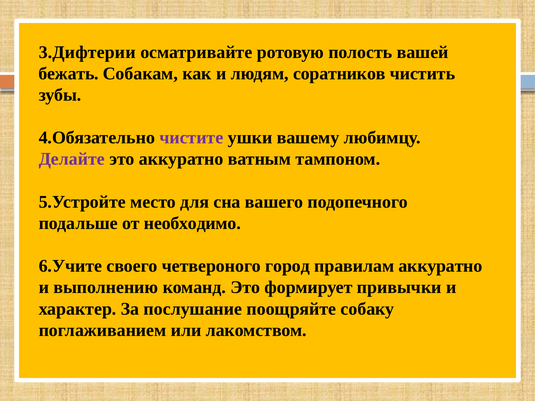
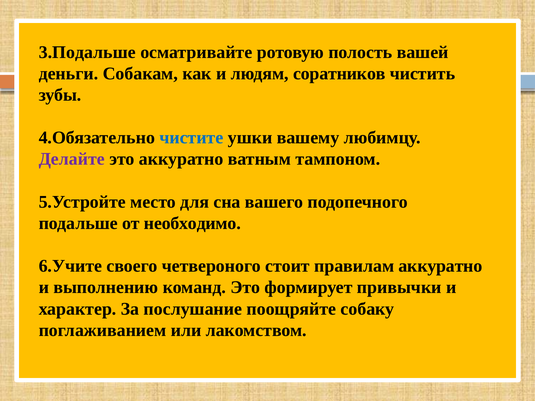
3.Дифтерии: 3.Дифтерии -> 3.Подальше (87, 52)
бежать: бежать -> деньги (68, 74)
чистите colour: purple -> blue (191, 138)
город: город -> стоит (287, 266)
